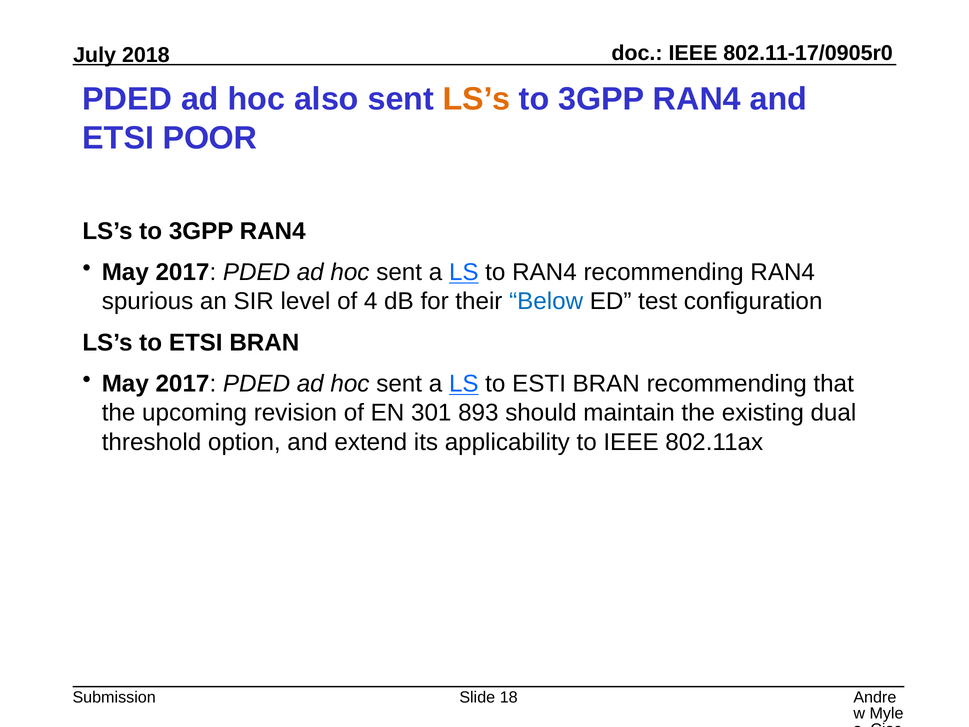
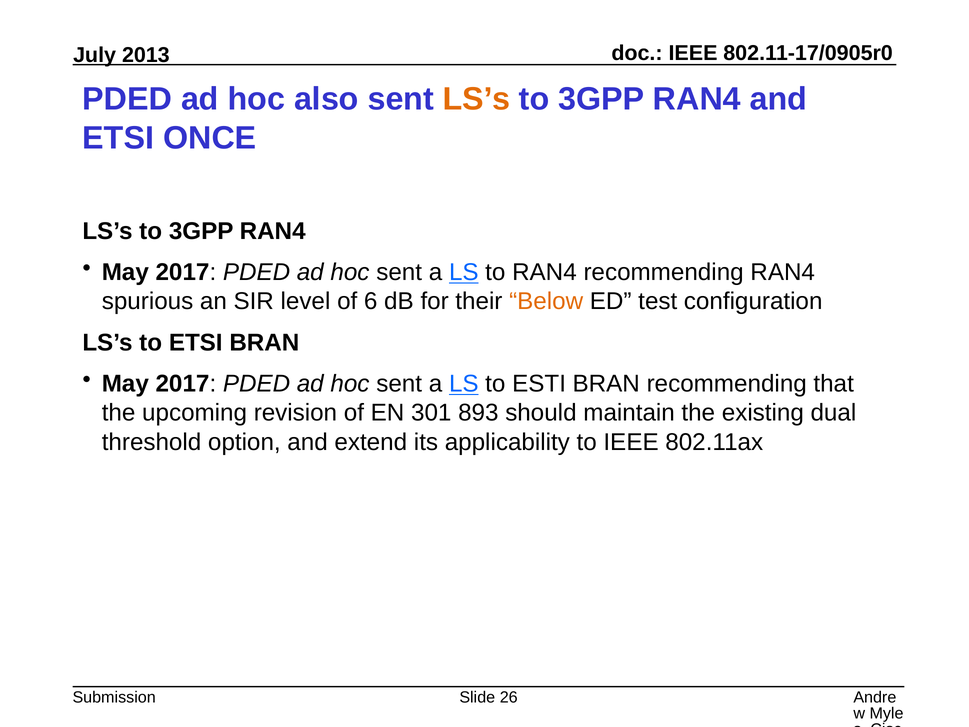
2018: 2018 -> 2013 (146, 55)
POOR: POOR -> ONCE (210, 138)
4: 4 -> 6 (371, 301)
Below colour: blue -> orange (546, 301)
18: 18 -> 26 (509, 697)
